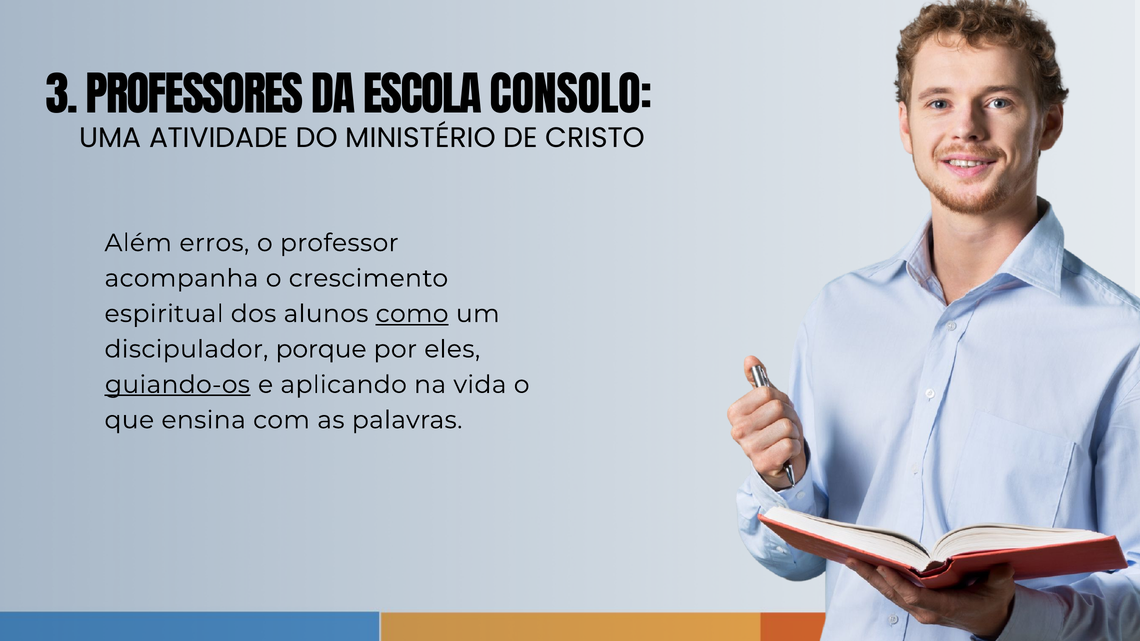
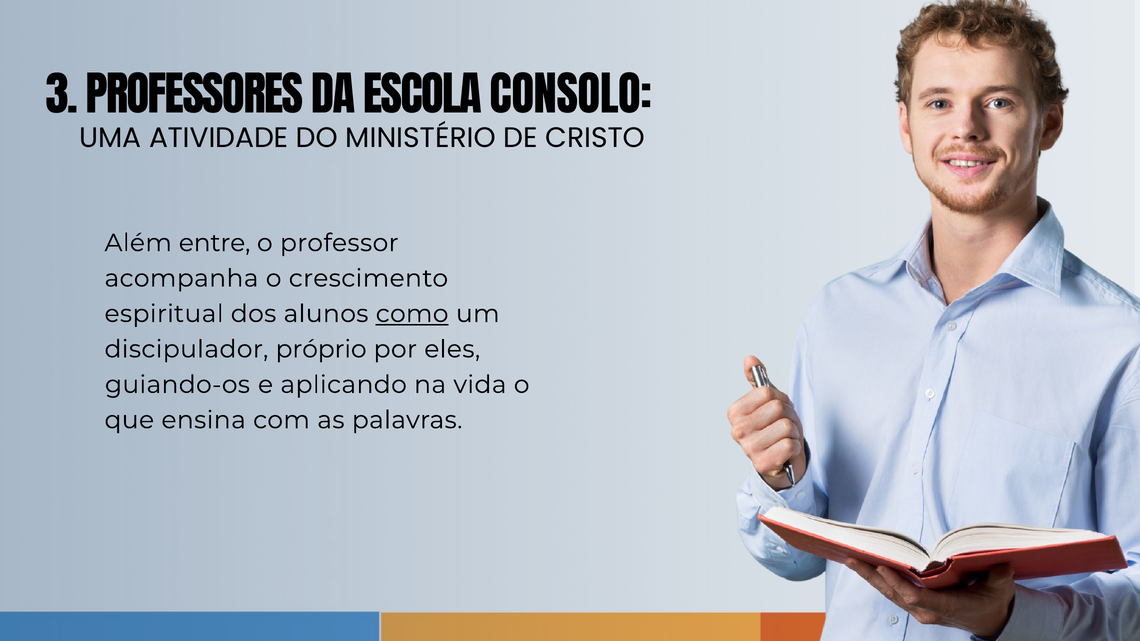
erros: erros -> entre (215, 243)
porque: porque -> próprio (321, 349)
guiando-os underline: present -> none (177, 385)
